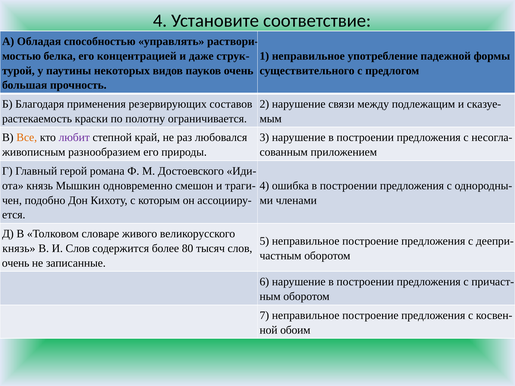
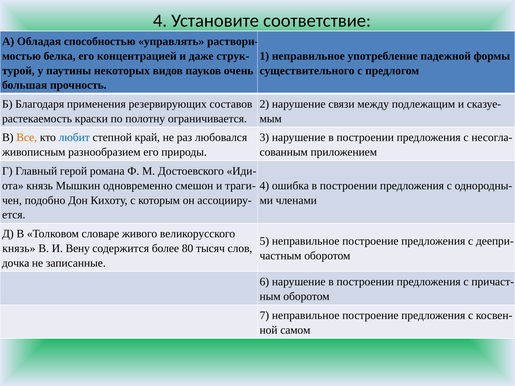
любит colour: purple -> blue (74, 138)
И Слов: Слов -> Вену (78, 249)
очень: очень -> дочка (16, 263)
обоим: обоим -> самом (295, 330)
